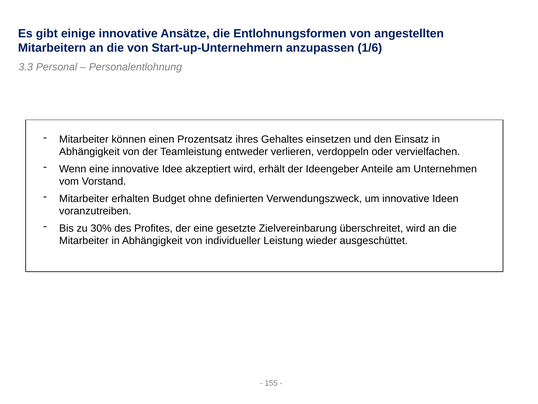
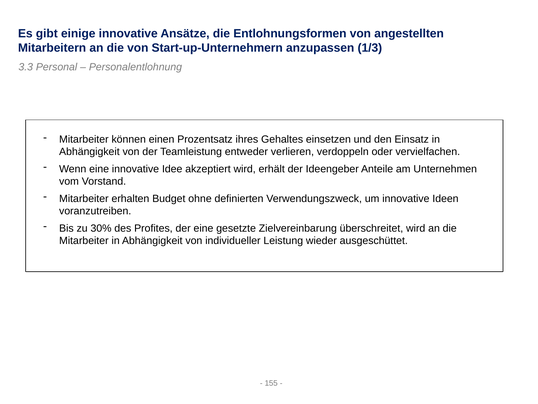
1/6: 1/6 -> 1/3 (370, 48)
